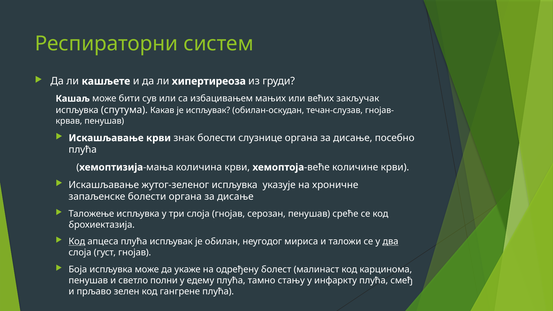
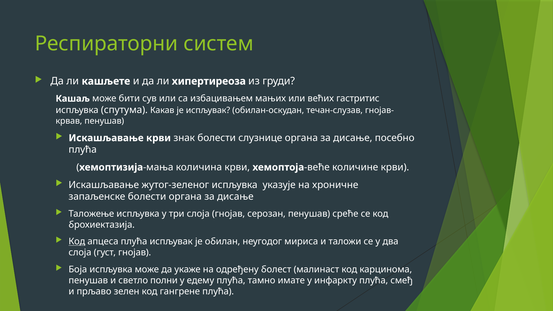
закључак: закључак -> гастритис (358, 99)
два underline: present -> none (390, 242)
стању: стању -> имате (291, 280)
